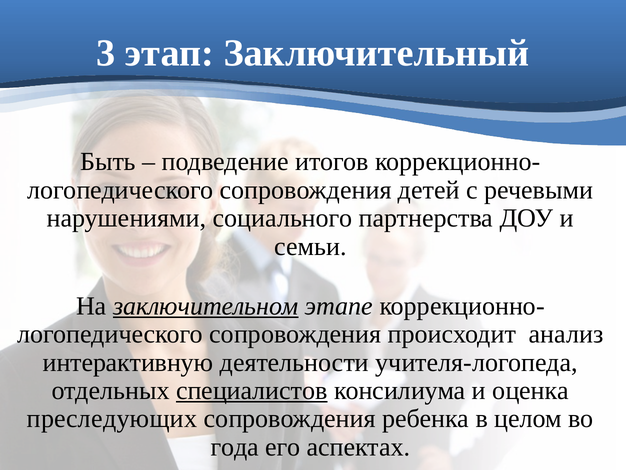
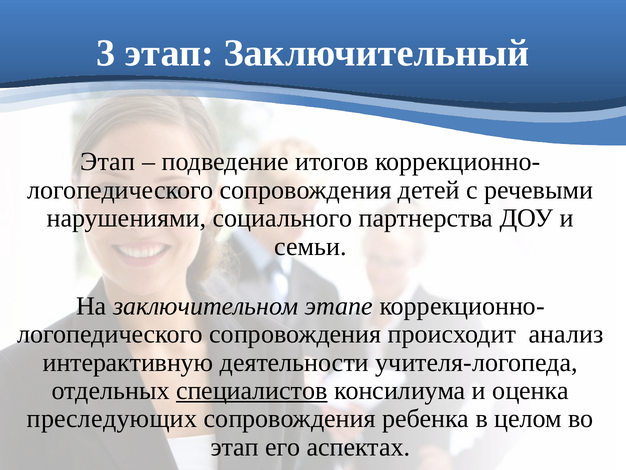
Быть: Быть -> Этап (108, 162)
заключительном underline: present -> none (206, 306)
года: года -> этап (235, 447)
